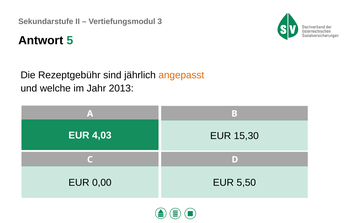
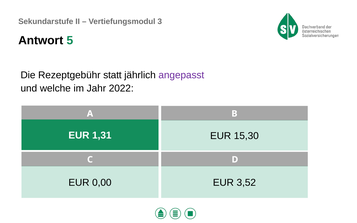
sind: sind -> statt (112, 75)
angepasst colour: orange -> purple (181, 75)
2013: 2013 -> 2022 (121, 89)
4,03: 4,03 -> 1,31 (102, 136)
5,50: 5,50 -> 3,52 (246, 183)
